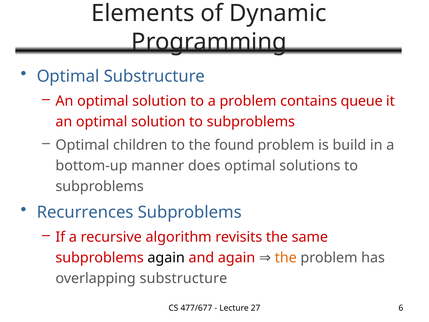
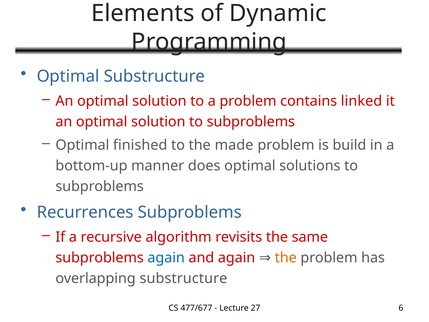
queue: queue -> linked (362, 101)
children: children -> finished (140, 145)
found: found -> made (234, 145)
again colour: black -> blue (166, 258)
